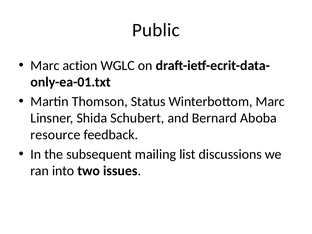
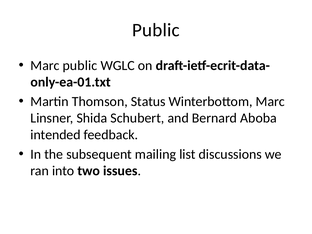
Marc action: action -> public (80, 65)
resource: resource -> intended (55, 135)
